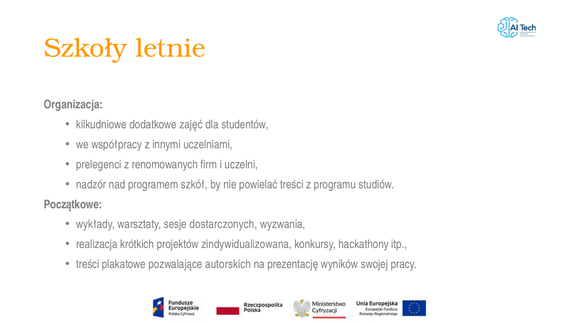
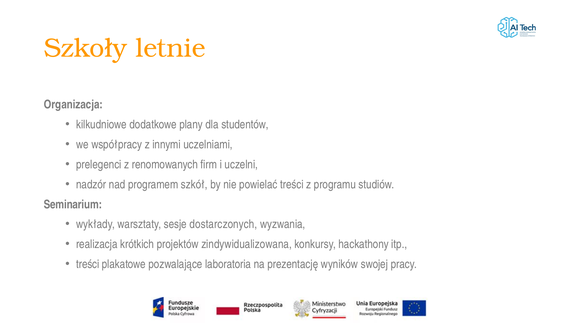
zajęć: zajęć -> plany (191, 125)
Początkowe: Początkowe -> Seminarium (73, 205)
autorskich: autorskich -> laboratoria (228, 265)
